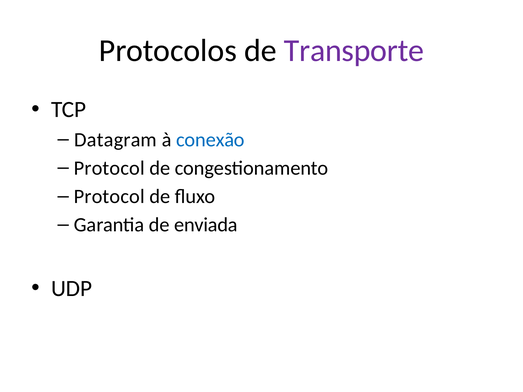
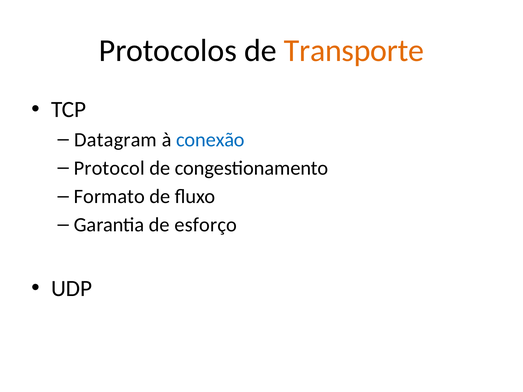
Transporte colour: purple -> orange (354, 51)
Protocol: Protocol -> Formato (109, 197)
enviada: enviada -> esforço (206, 225)
